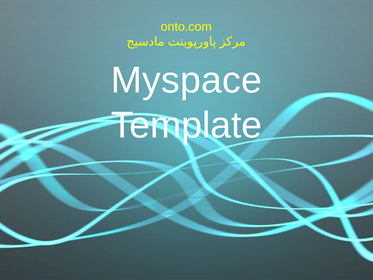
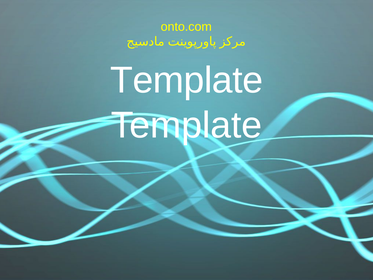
Myspace: Myspace -> Template (187, 80)
